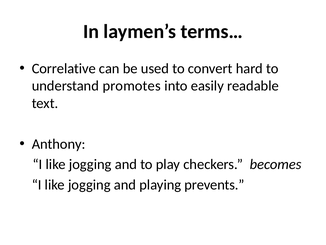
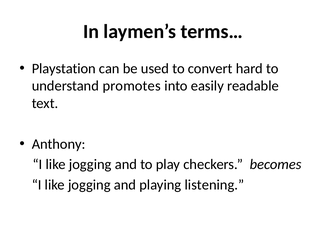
Correlative: Correlative -> Playstation (64, 68)
prevents: prevents -> listening (214, 184)
